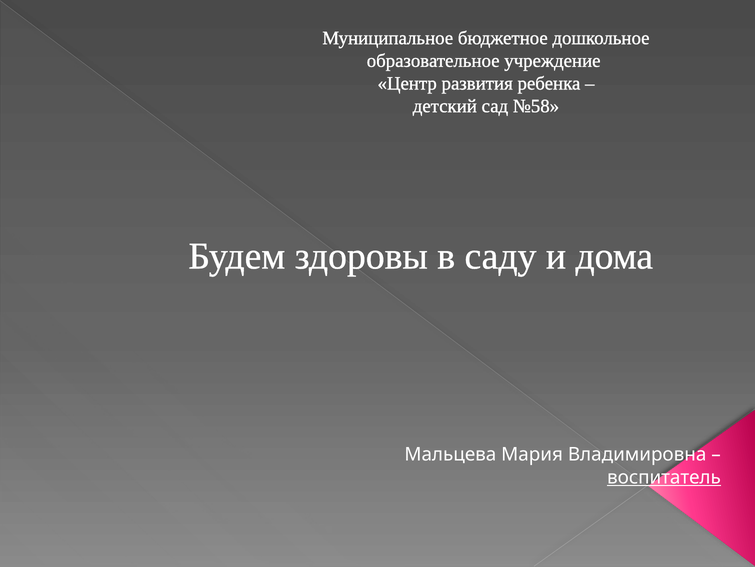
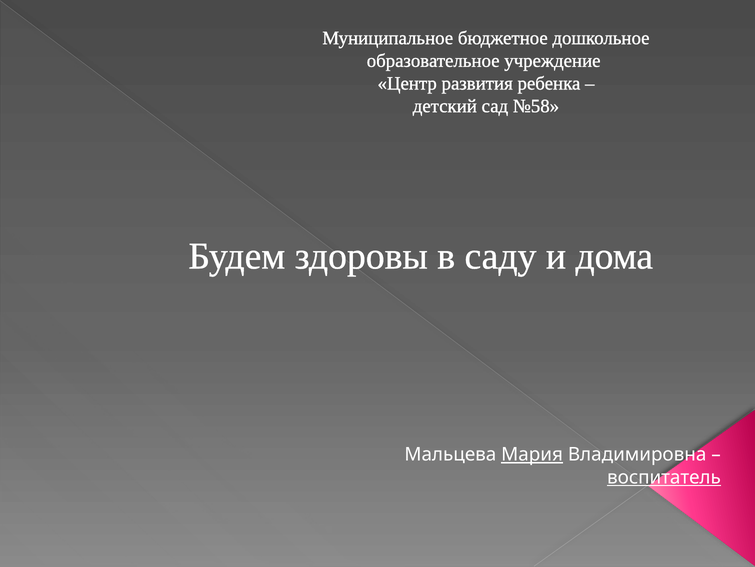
Мария underline: none -> present (532, 454)
